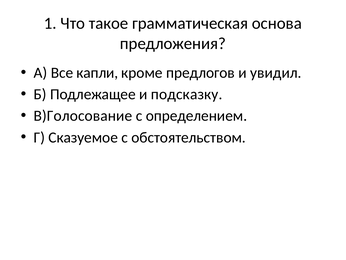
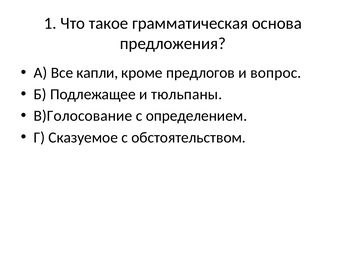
увидил: увидил -> вопрос (276, 73)
подсказку: подсказку -> тюльпаны (187, 94)
